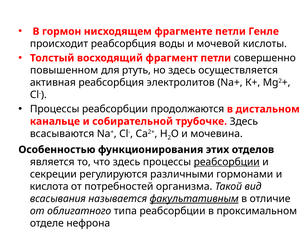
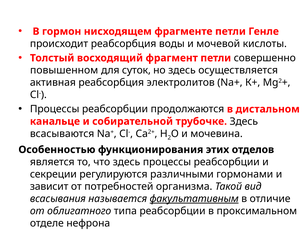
ртуть: ртуть -> суток (136, 70)
реабсорбции underline: present -> none (227, 162)
кислота: кислота -> зависит (49, 187)
